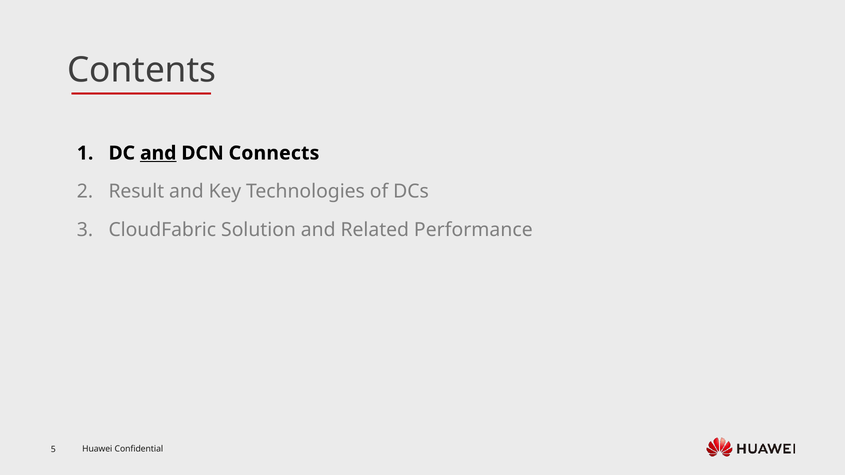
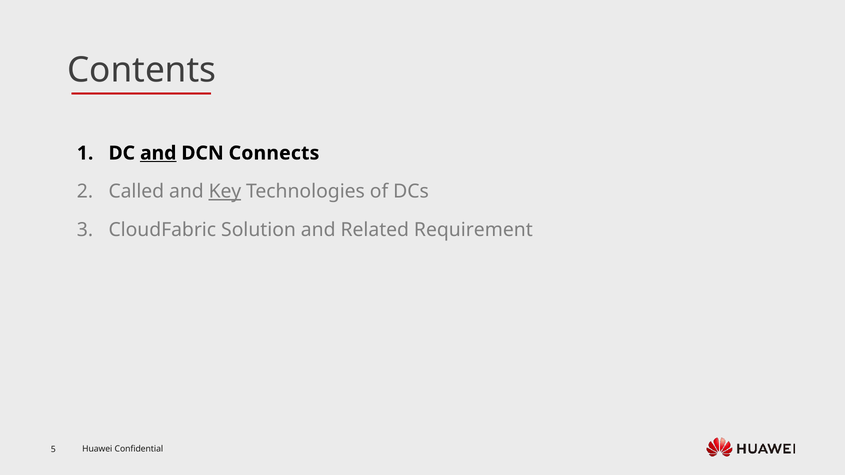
Result: Result -> Called (136, 192)
Key underline: none -> present (225, 192)
Performance: Performance -> Requirement (473, 230)
